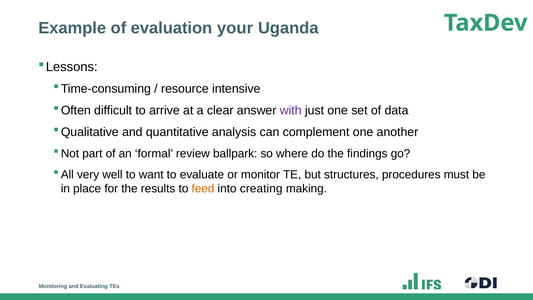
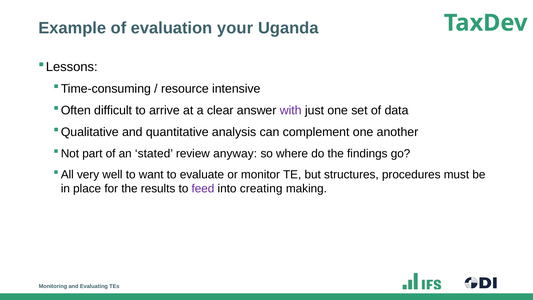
formal: formal -> stated (154, 153)
ballpark: ballpark -> anyway (235, 153)
feed colour: orange -> purple (203, 188)
